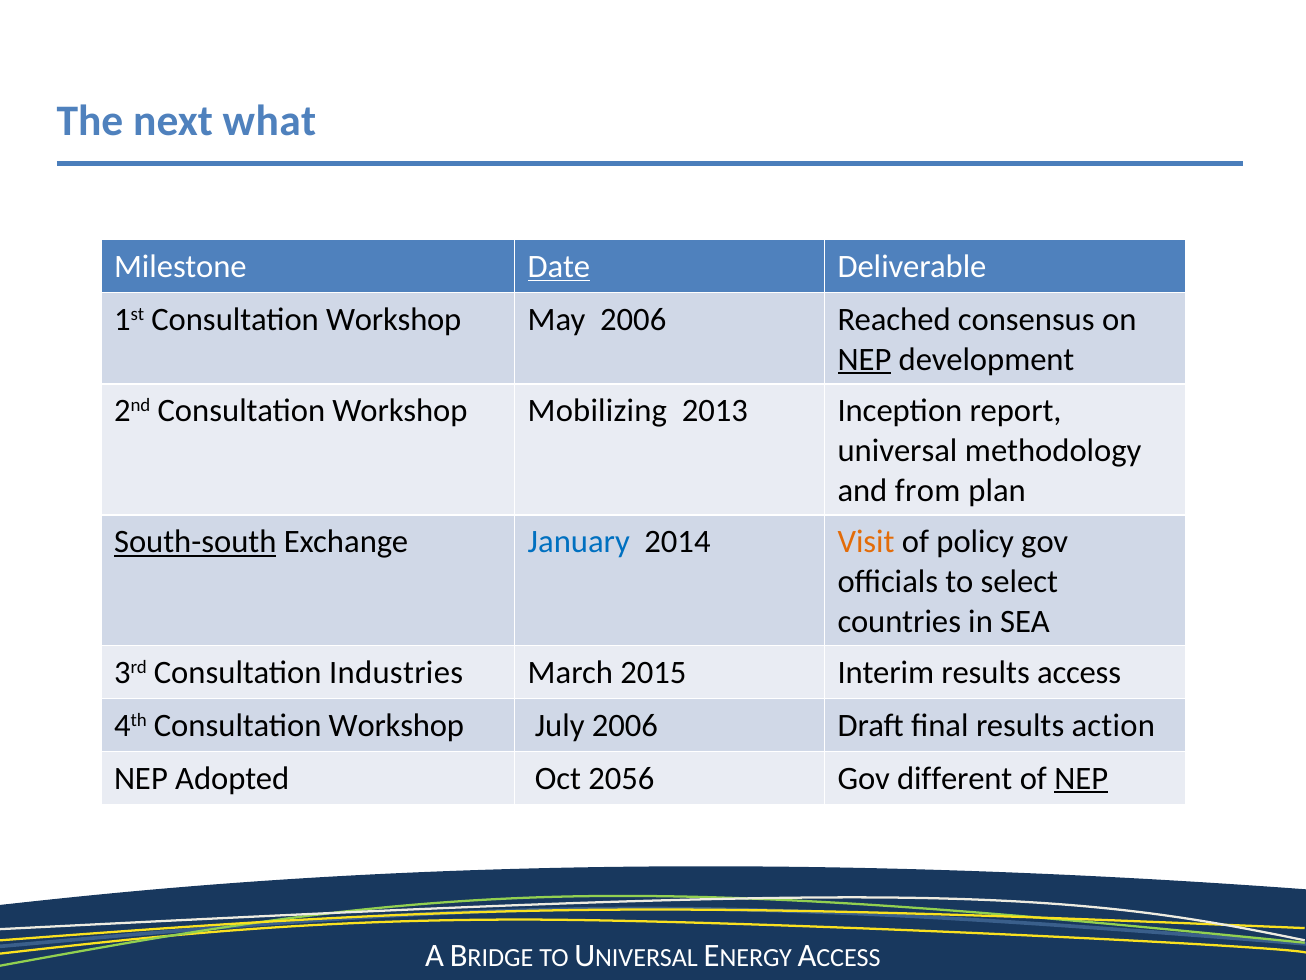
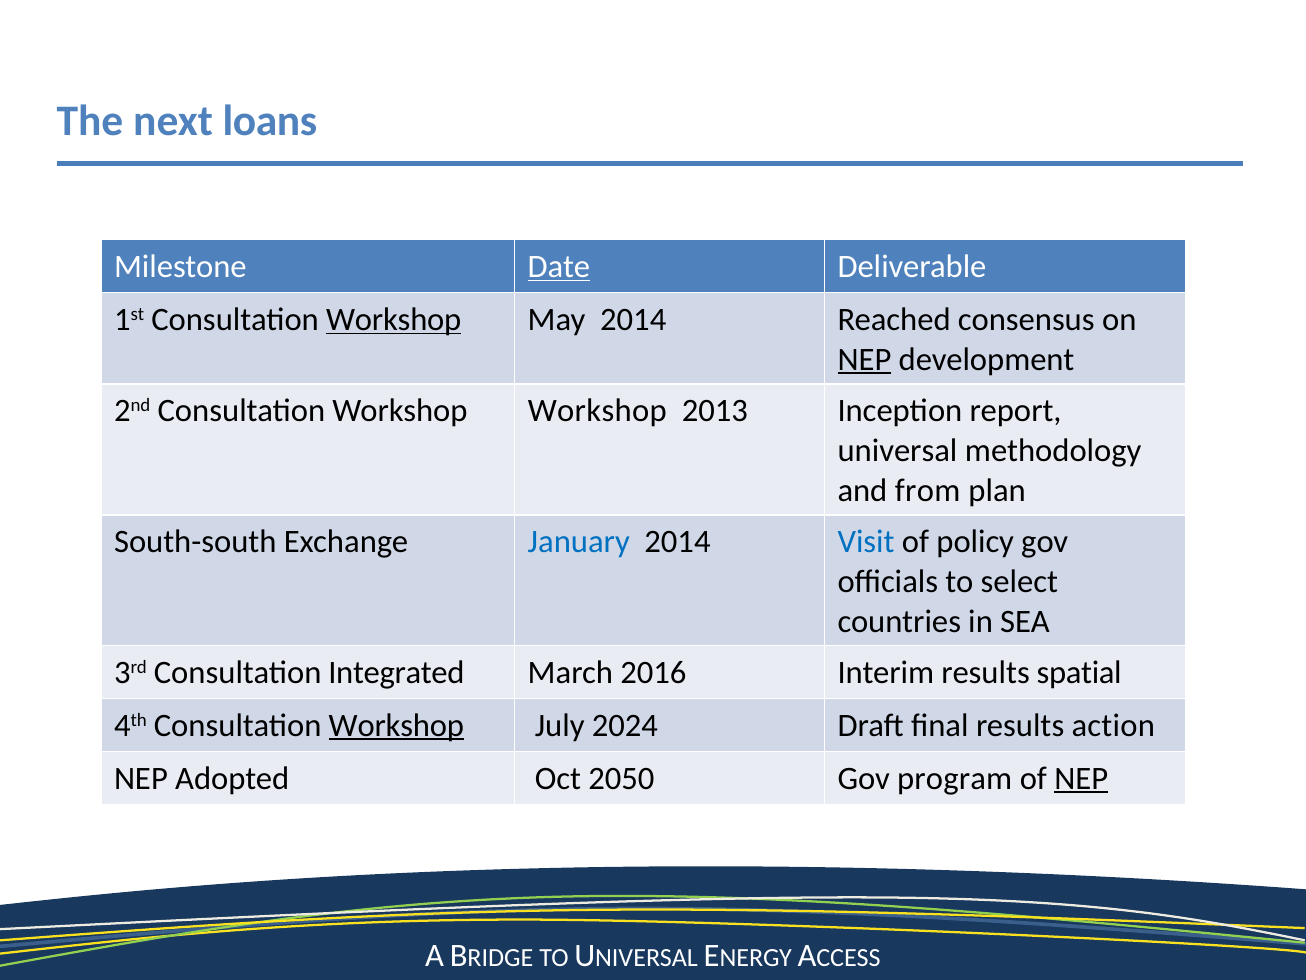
what: what -> loans (270, 121)
Workshop underline: none -> present (394, 319)
May 2006: 2006 -> 2014 (633, 319)
Workshop Mobilizing: Mobilizing -> Workshop (597, 411)
South-south underline: present -> none (195, 541)
Visit colour: orange -> blue (866, 541)
Industries: Industries -> Integrated (396, 672)
2015: 2015 -> 2016 (653, 672)
access: access -> spatial (1079, 672)
Workshop underline: none -> present (396, 725)
July 2006: 2006 -> 2024 (625, 725)
2056: 2056 -> 2050 (621, 778)
different: different -> program (955, 778)
